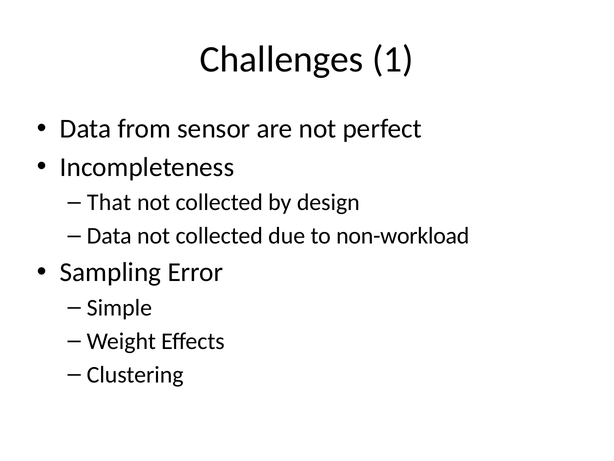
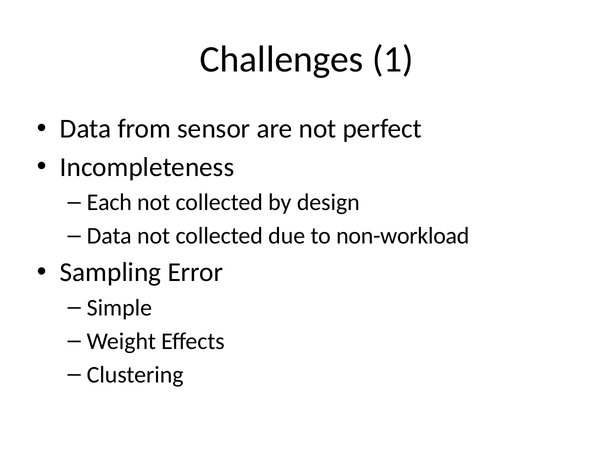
That: That -> Each (109, 202)
